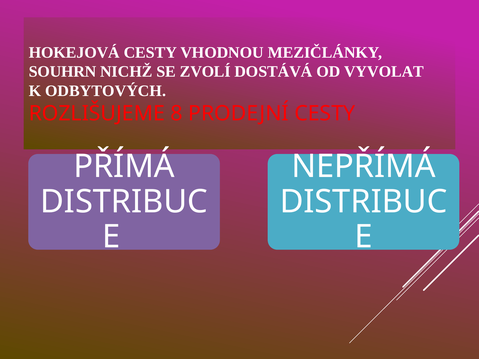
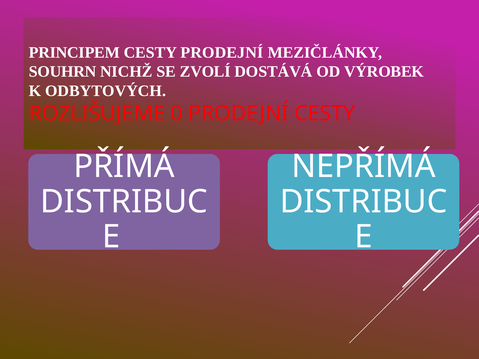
HOKEJOVÁ: HOKEJOVÁ -> PRINCIPEM (74, 53)
CESTY VHODNOU: VHODNOU -> PRODEJNÍ (222, 53)
VYVOLAT: VYVOLAT -> VÝROBEK (384, 72)
8: 8 -> 0 (177, 114)
